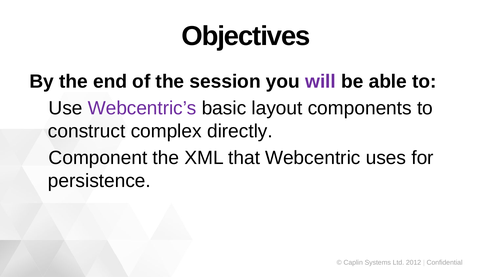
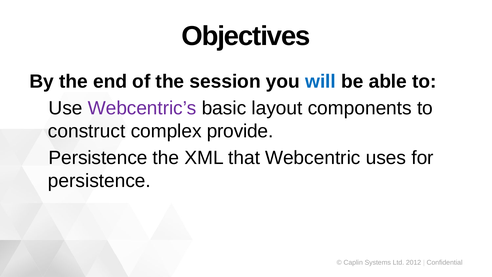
will colour: purple -> blue (321, 81)
directly: directly -> provide (240, 131)
Component: Component -> Persistence (98, 158)
